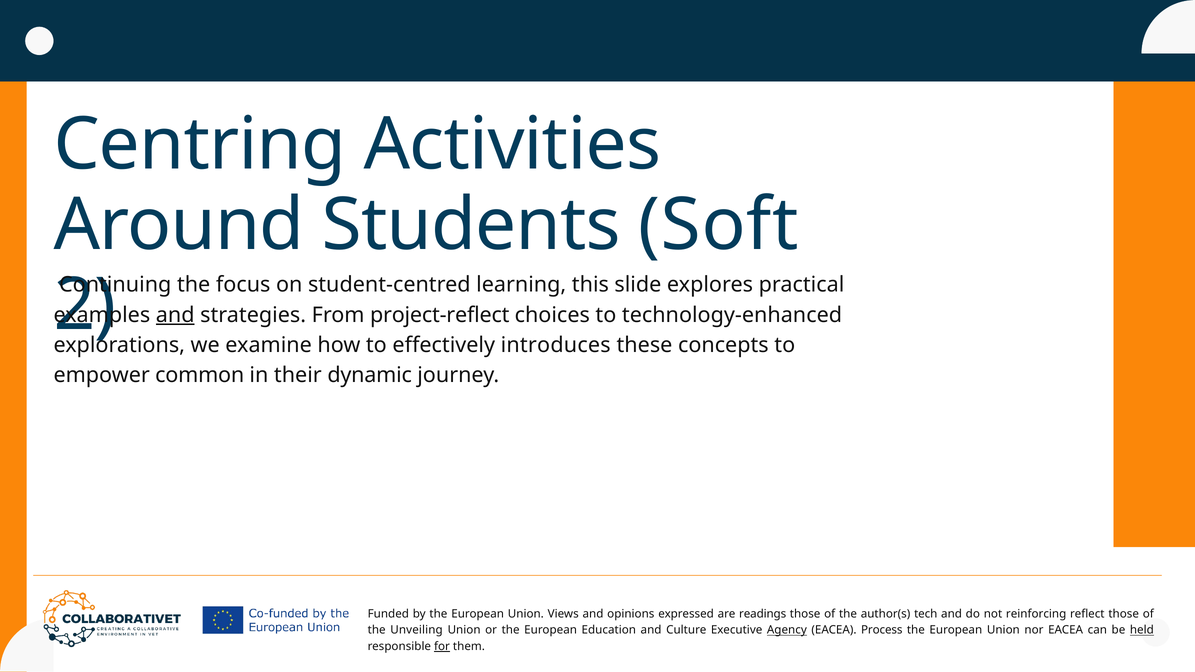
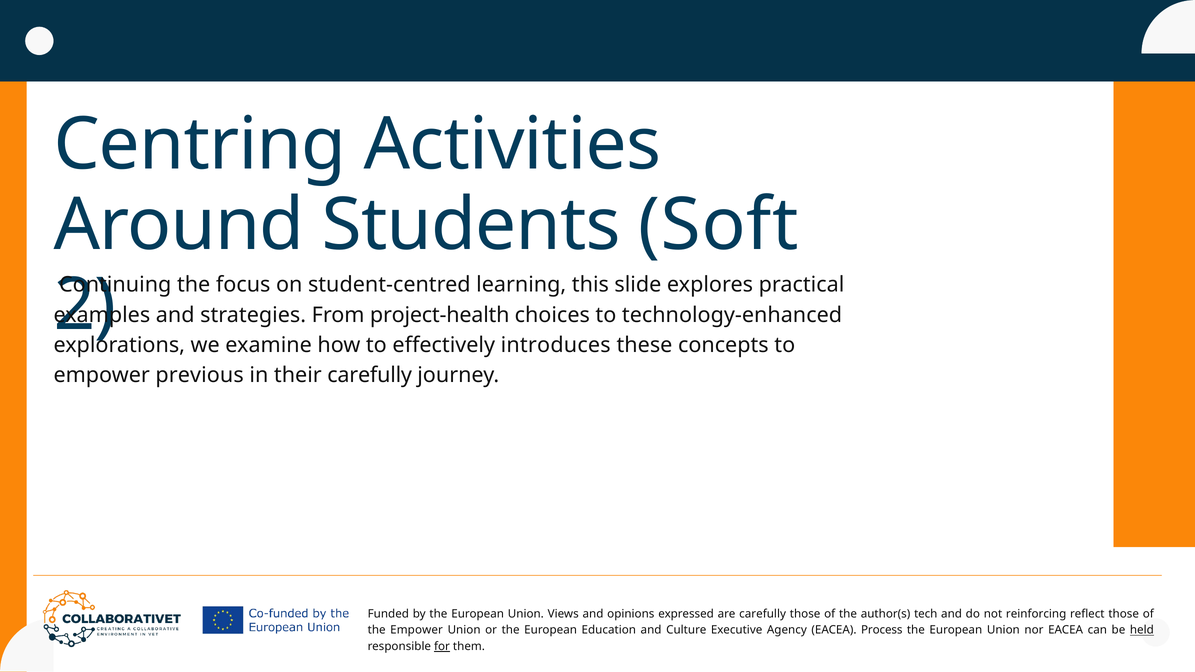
and underline: present -> none (175, 315)
project-reflect: project-reflect -> project-health (440, 315)
common: common -> previous (200, 375)
their dynamic: dynamic -> carefully (370, 375)
are readings: readings -> carefully (763, 614)
the Unveiling: Unveiling -> Empower (417, 630)
Agency underline: present -> none (787, 630)
